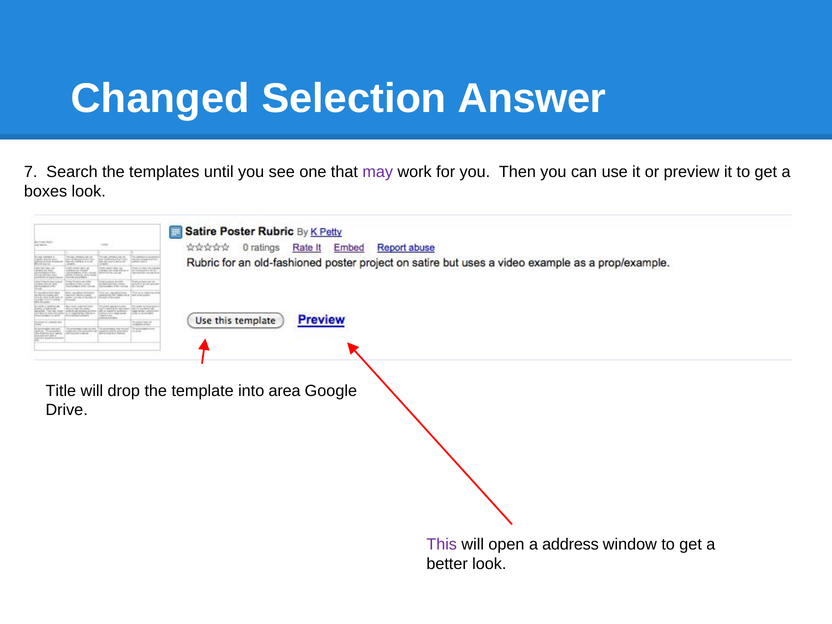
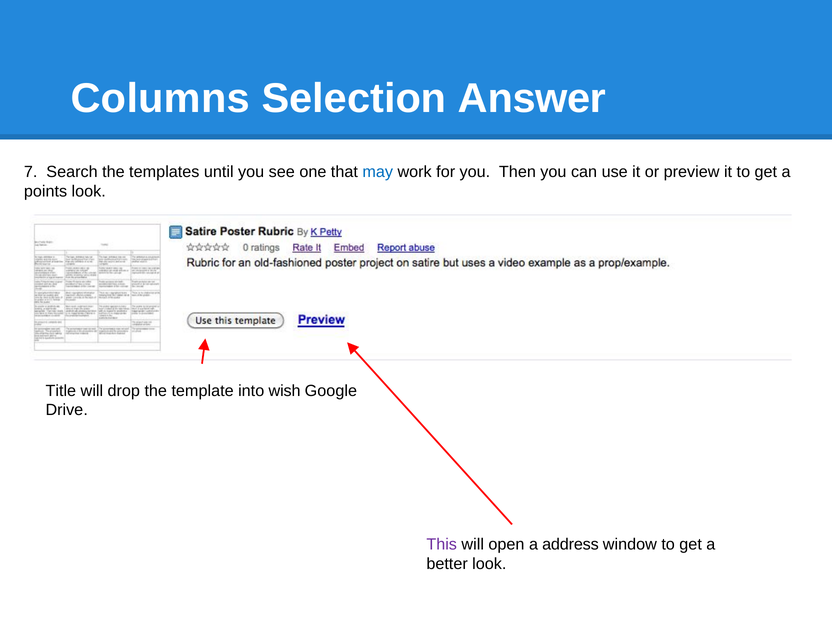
Changed: Changed -> Columns (160, 99)
may colour: purple -> blue (378, 172)
boxes: boxes -> points (46, 192)
area: area -> wish (285, 391)
